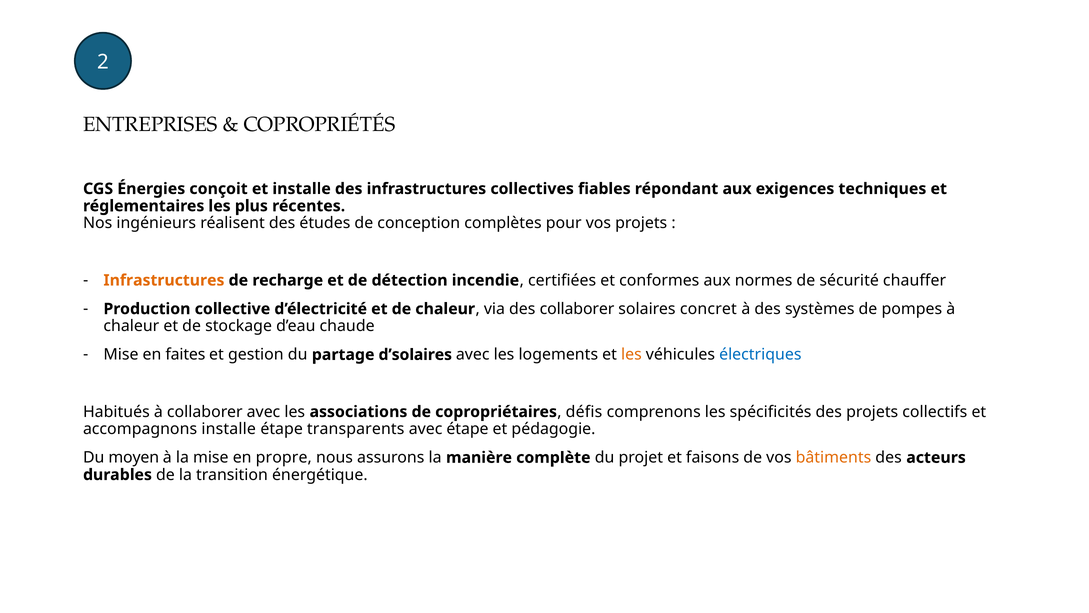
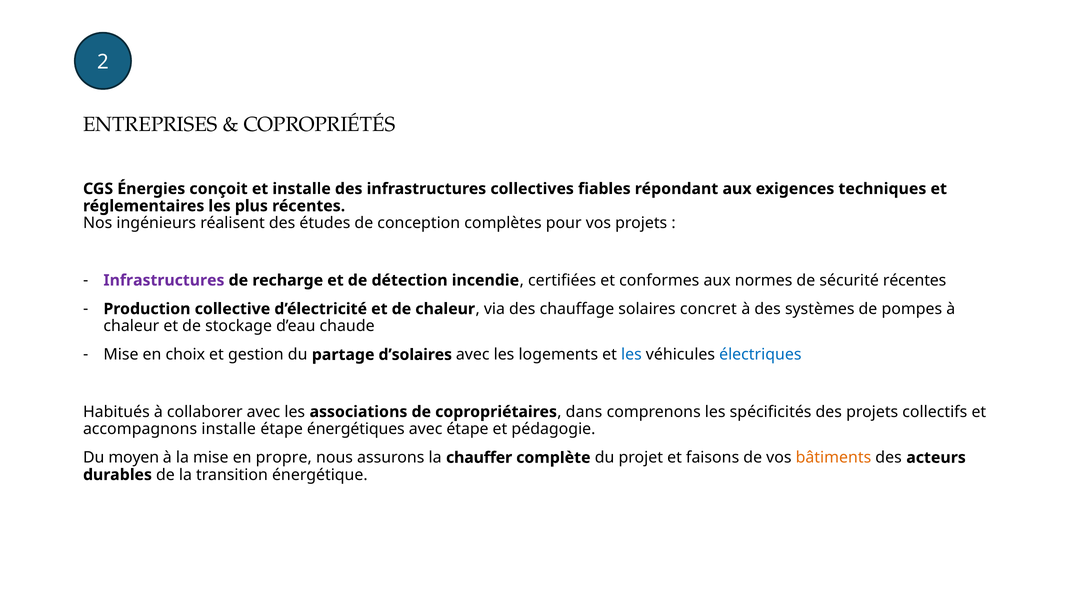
Infrastructures colour: orange -> purple (164, 280)
sécurité chauffer: chauffer -> récentes (915, 280)
des collaborer: collaborer -> chauffage (577, 309)
faites: faites -> choix (185, 354)
les colour: orange -> blue (631, 354)
défis: défis -> dans (584, 412)
transparents: transparents -> énergétiques (356, 429)
manière: manière -> chauffer (479, 457)
